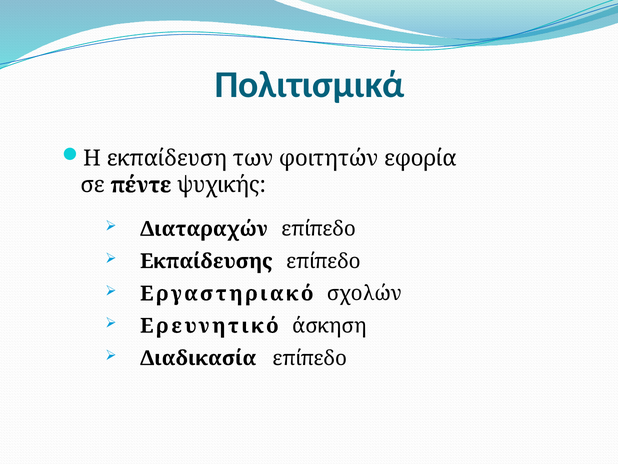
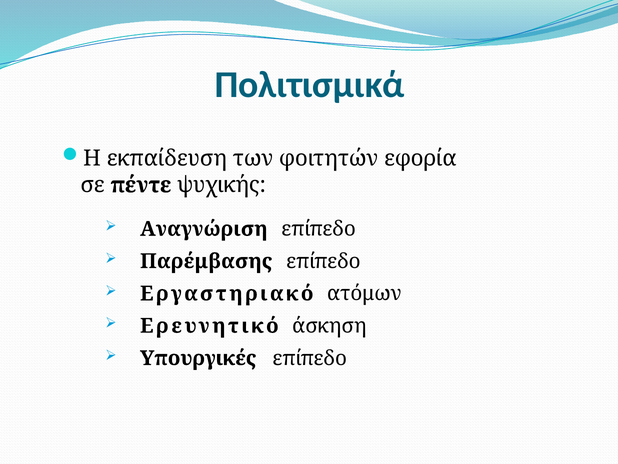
Διαταραχών: Διαταραχών -> Αναγνώριση (204, 229)
Εκπαίδευσης: Εκπαίδευσης -> Παρέμβασης (206, 261)
σχολών: σχολών -> ατόμων (364, 293)
Διαδικασία: Διαδικασία -> Υπουργικές (198, 358)
